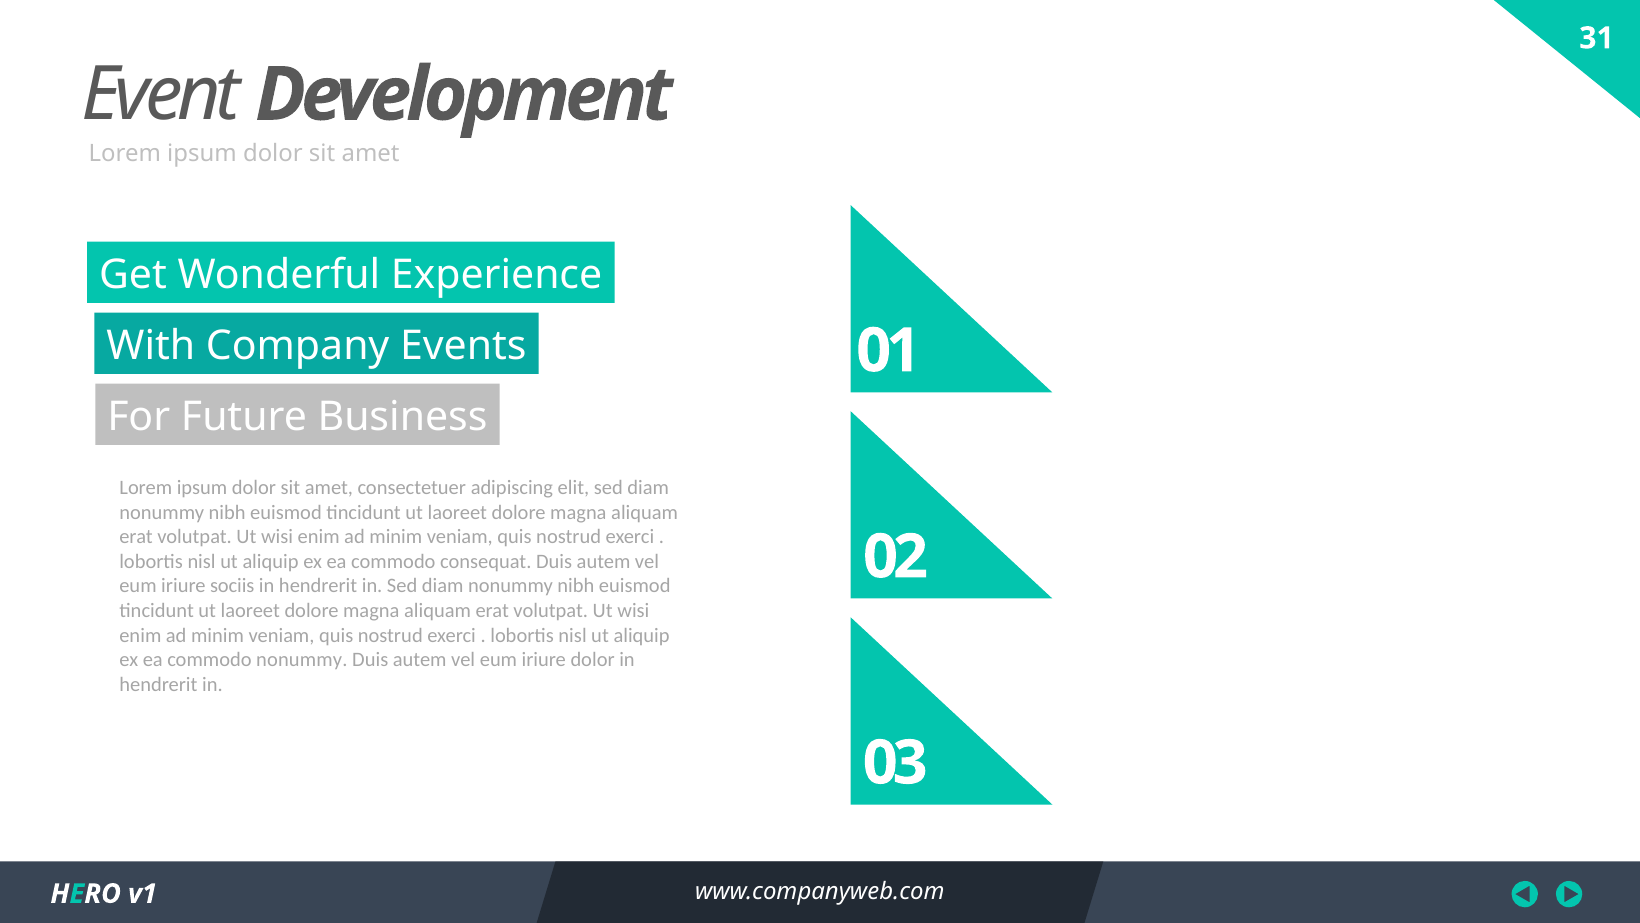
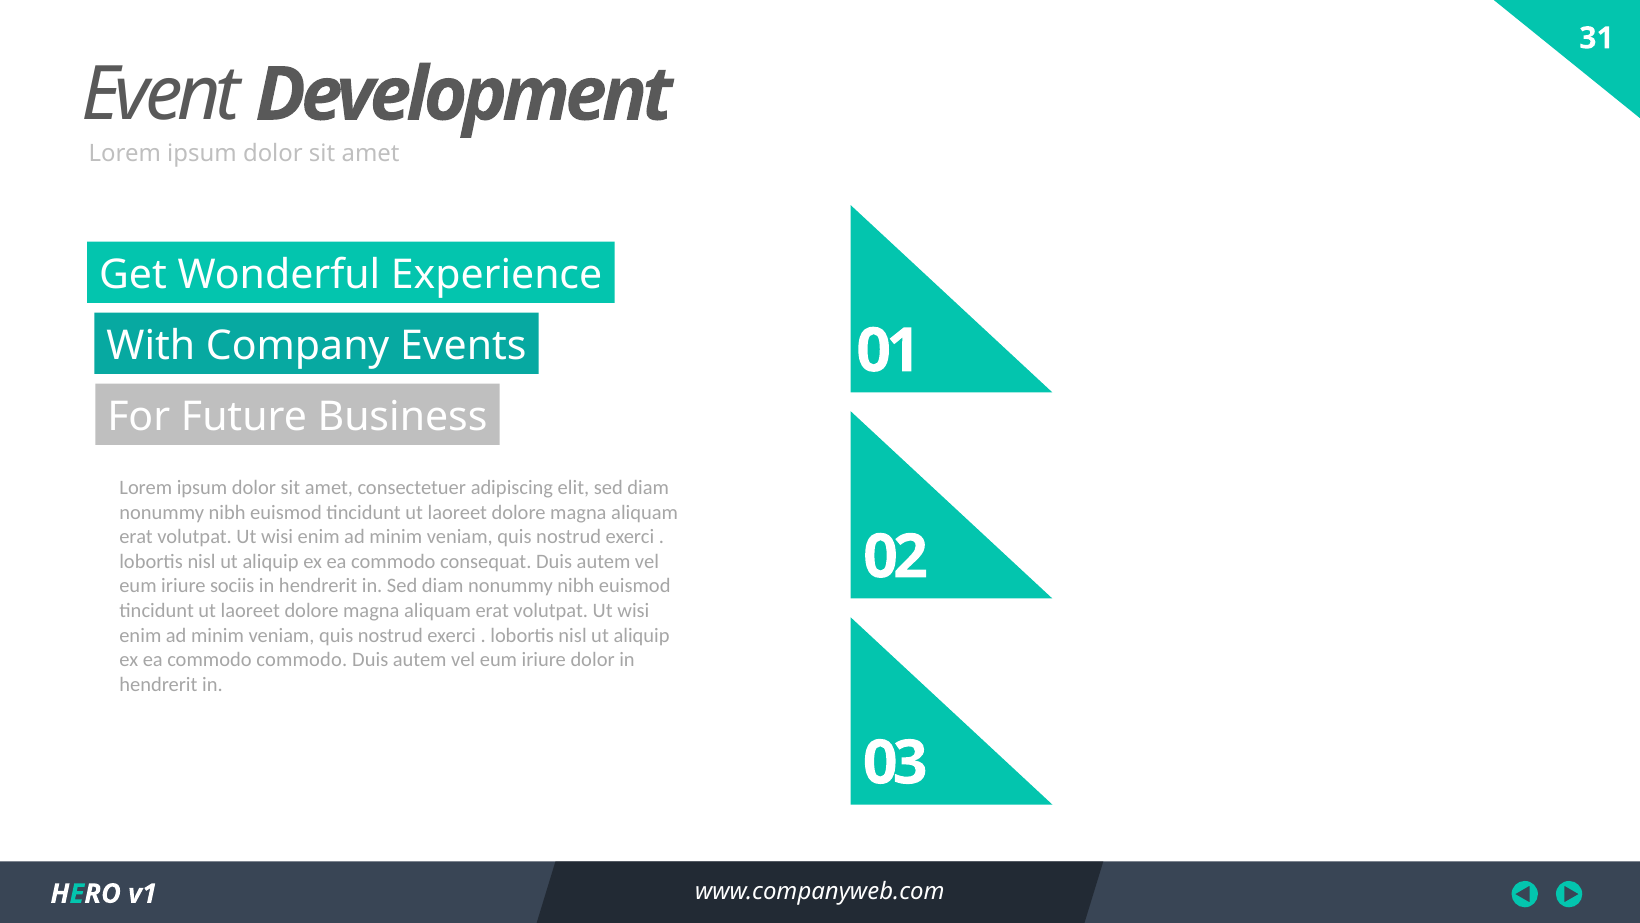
commodo nonummy: nonummy -> commodo (302, 660)
